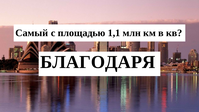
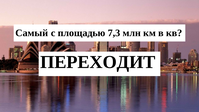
1,1: 1,1 -> 7,3 (114, 33)
БЛАГОДАРЯ: БЛАГОДАРЯ -> ПЕРЕХОДИТ (98, 62)
